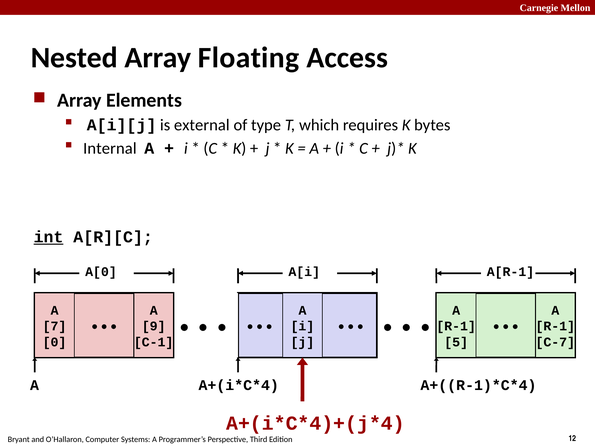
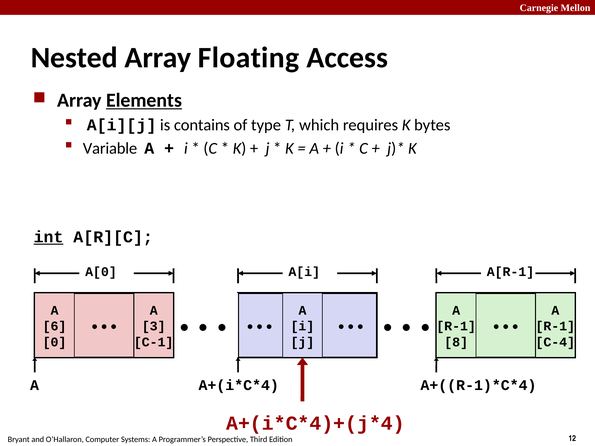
Elements underline: none -> present (144, 100)
external: external -> contains (202, 125)
Internal: Internal -> Variable (110, 148)
7: 7 -> 6 (55, 326)
9: 9 -> 3 (154, 326)
5: 5 -> 8 (456, 342)
C-7: C-7 -> C-4 (555, 342)
